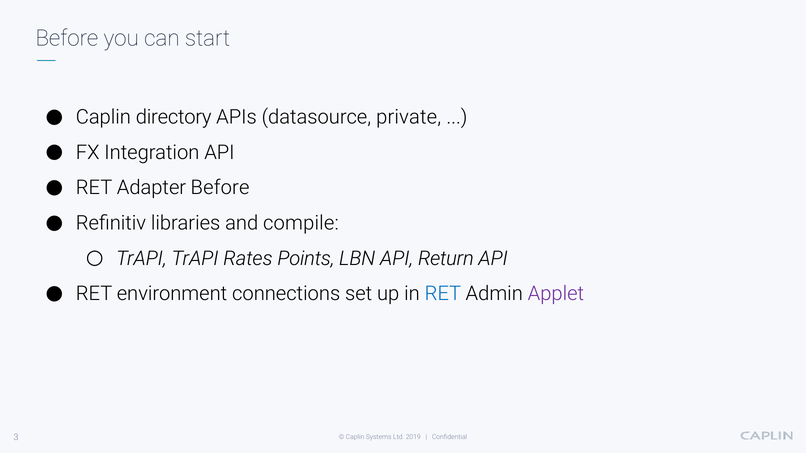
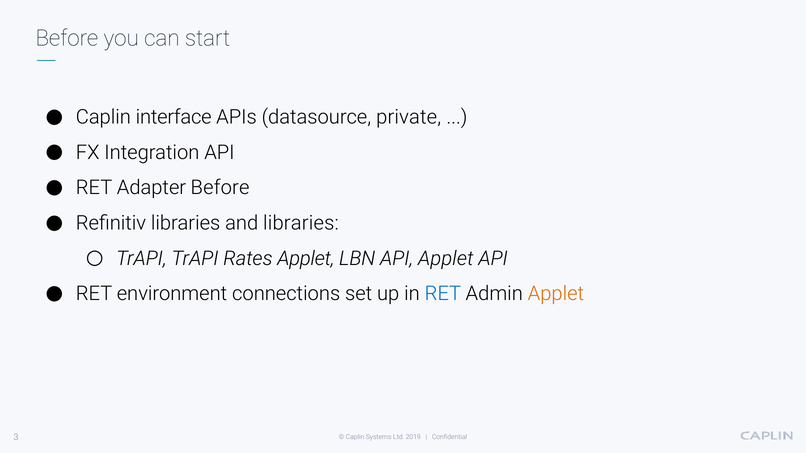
directory: directory -> interface (174, 117)
and compile: compile -> libraries (301, 223)
Rates Points: Points -> Applet (306, 259)
API Return: Return -> Applet (446, 259)
Applet colour: purple -> orange (556, 294)
